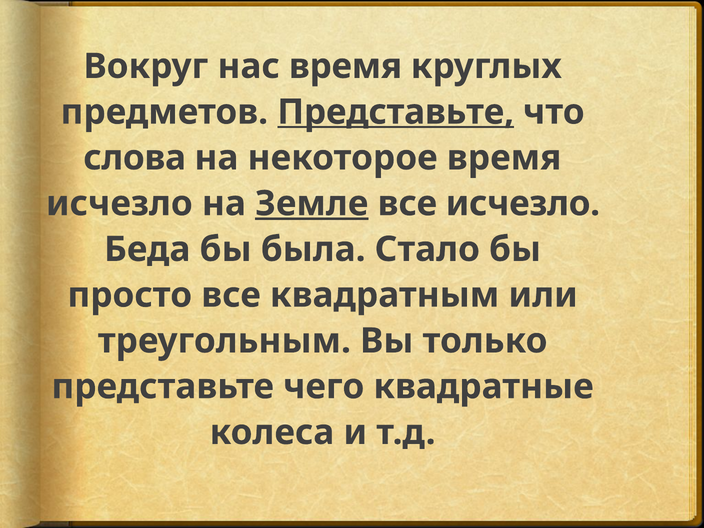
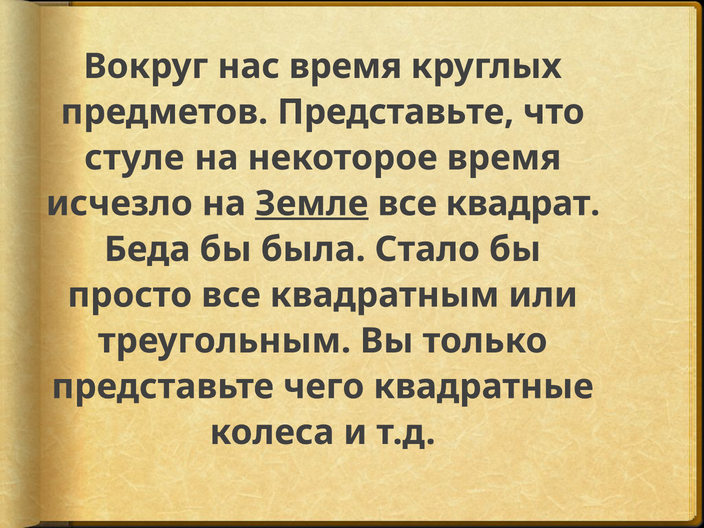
Представьте underline: present -> none (396, 112)
слова: слова -> стуле (134, 158)
все исчезло: исчезло -> квадрат (523, 204)
